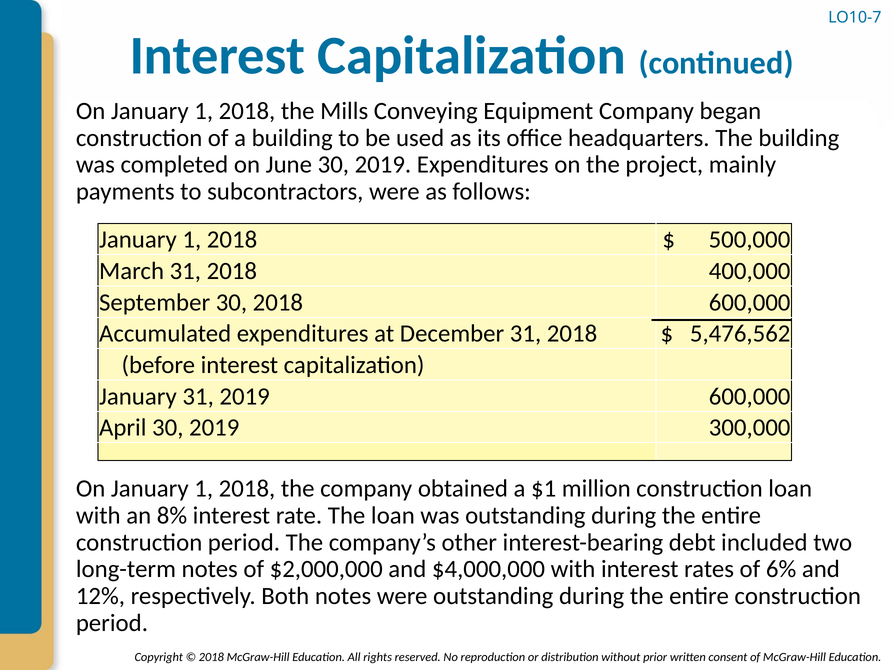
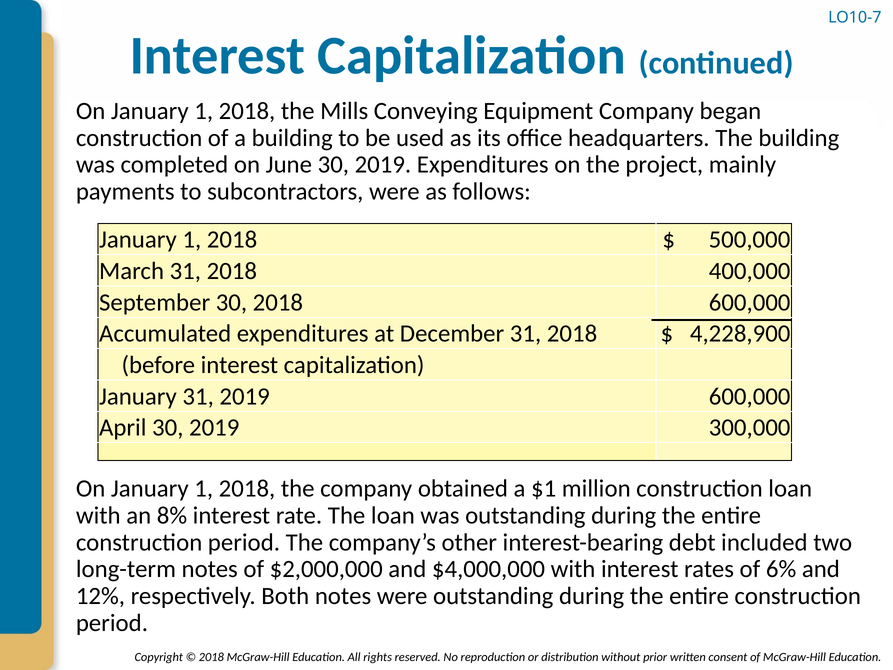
5,476,562: 5,476,562 -> 4,228,900 (740, 334)
